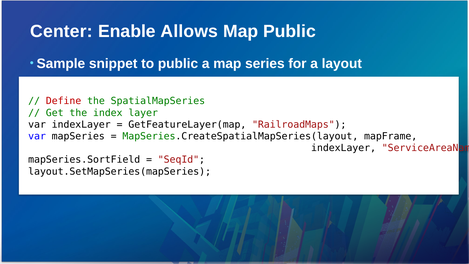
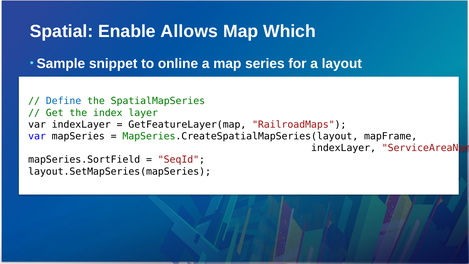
Center: Center -> Spatial (62, 31)
Map Public: Public -> Which (289, 31)
to public: public -> online (178, 63)
Define colour: red -> blue (64, 101)
